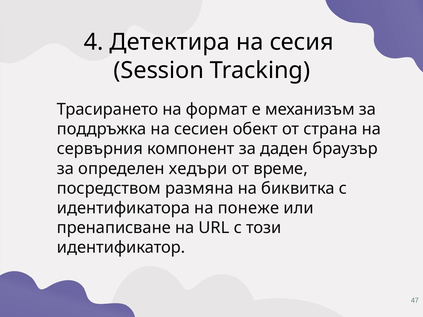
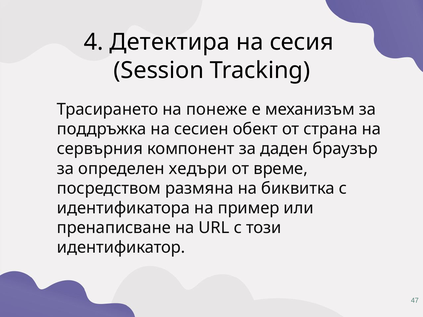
формат: формат -> понеже (217, 109)
понеже: понеже -> пример (249, 208)
